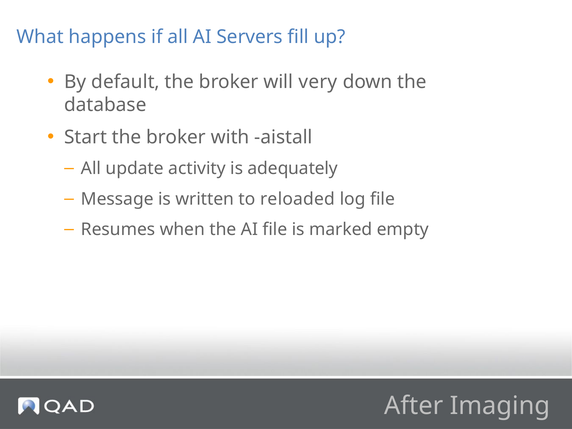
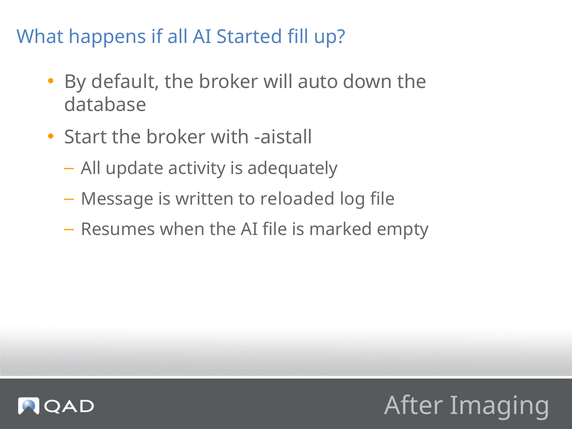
Servers: Servers -> Started (250, 37)
very: very -> auto (318, 82)
